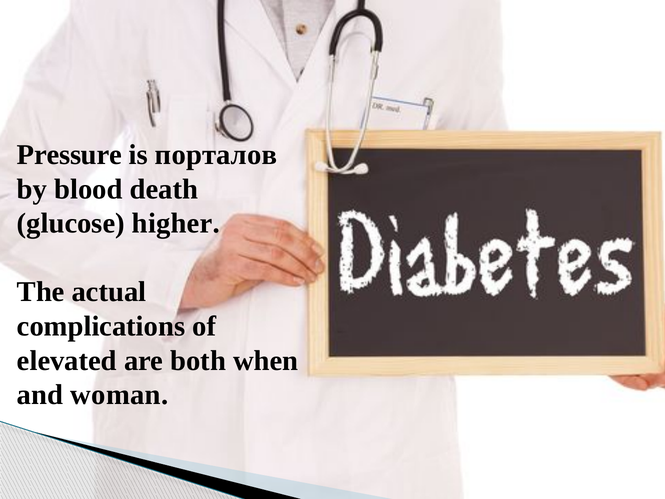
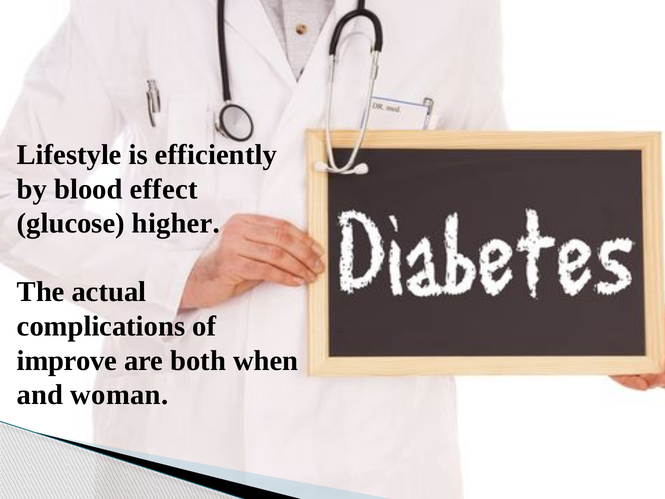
Pressure: Pressure -> Lifestyle (69, 155)
порталов: порталов -> efficiently (216, 155)
death: death -> effect (164, 189)
elevated: elevated -> improve (67, 360)
